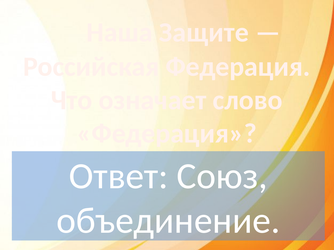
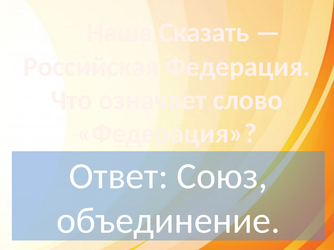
Защите: Защите -> Сказать (204, 32)
